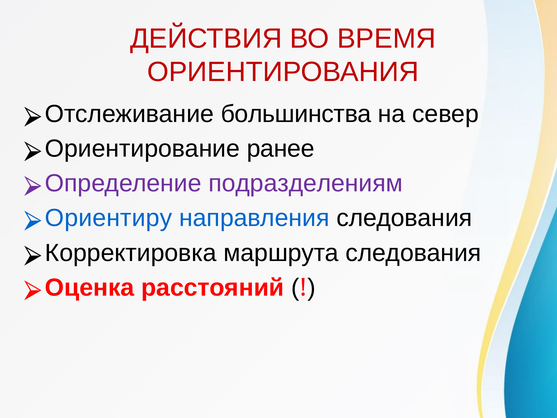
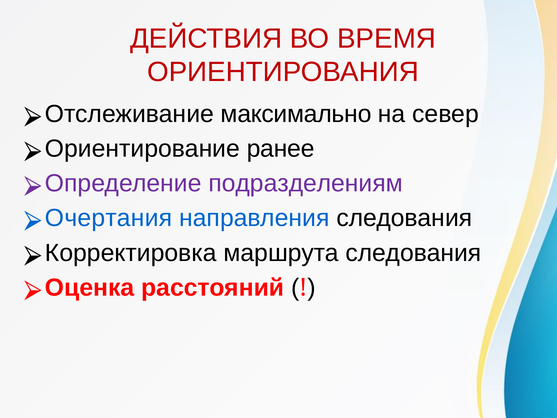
большинства: большинства -> максимально (296, 114)
Ориентиру: Ориентиру -> Очертания (109, 218)
